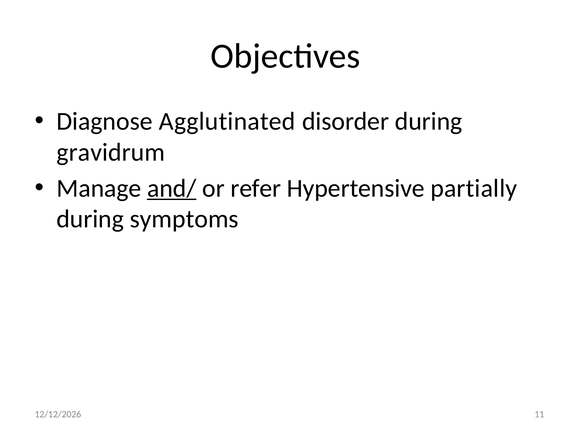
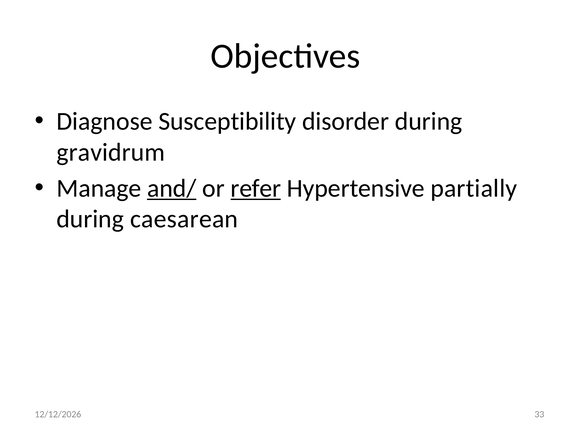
Agglutinated: Agglutinated -> Susceptibility (227, 121)
refer underline: none -> present (256, 188)
symptoms: symptoms -> caesarean (184, 219)
11: 11 -> 33 (539, 415)
